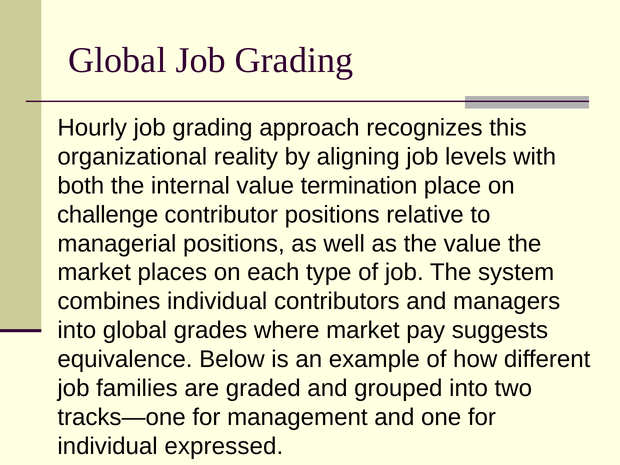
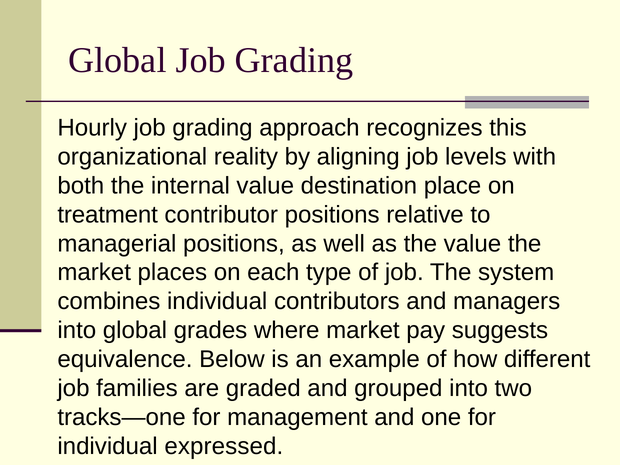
termination: termination -> destination (359, 186)
challenge: challenge -> treatment (108, 215)
